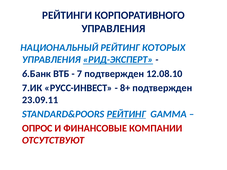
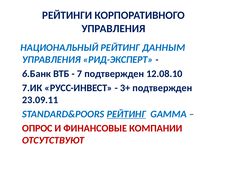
КОТОРЫХ: КОТОРЫХ -> ДАННЫМ (164, 48)
РИД-ЭКСПЕРТ underline: present -> none (118, 60)
8+: 8+ -> 3+ (125, 88)
